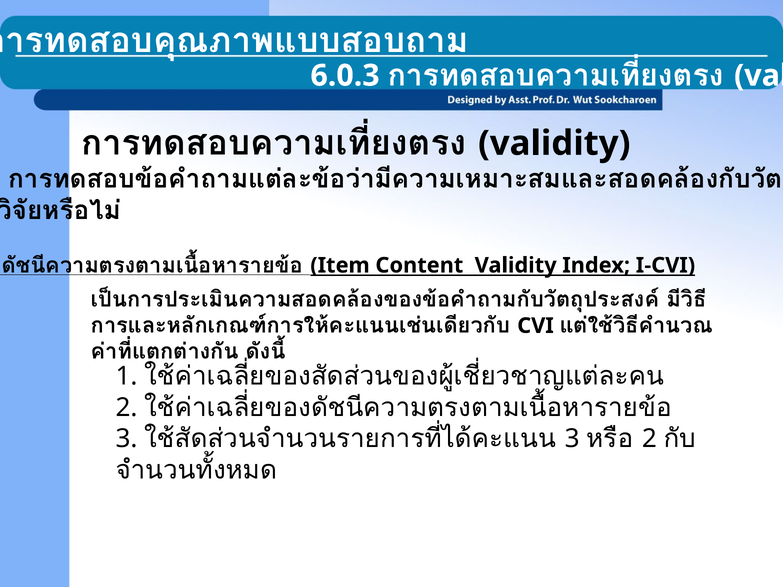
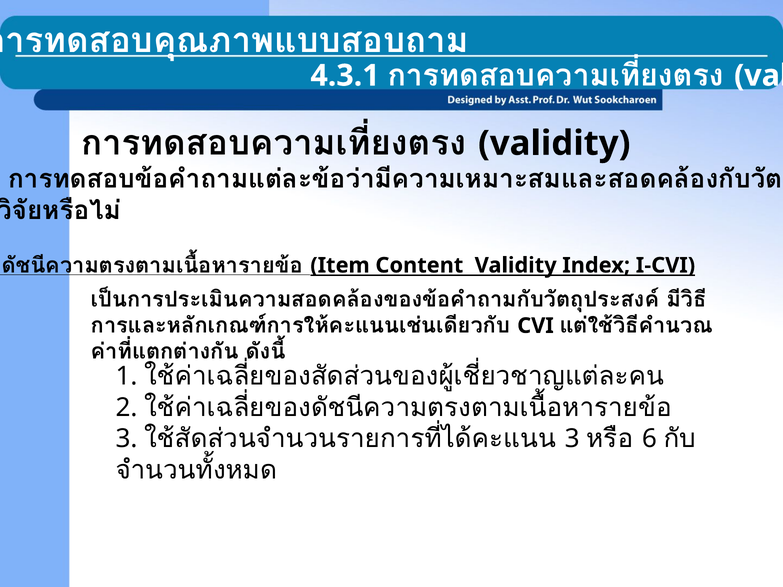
6.0.3: 6.0.3 -> 4.3.1 (345, 76)
2: 2 -> 6 (649, 439)
